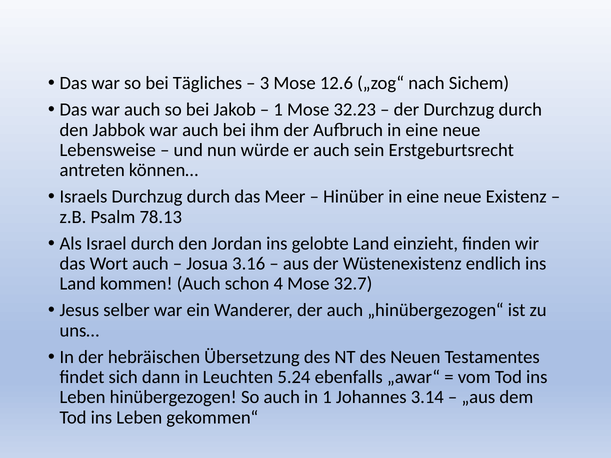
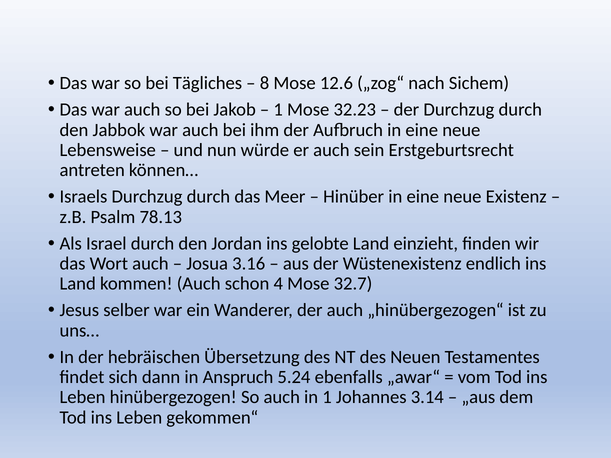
3: 3 -> 8 (264, 83)
Leuchten: Leuchten -> Anspruch (238, 377)
